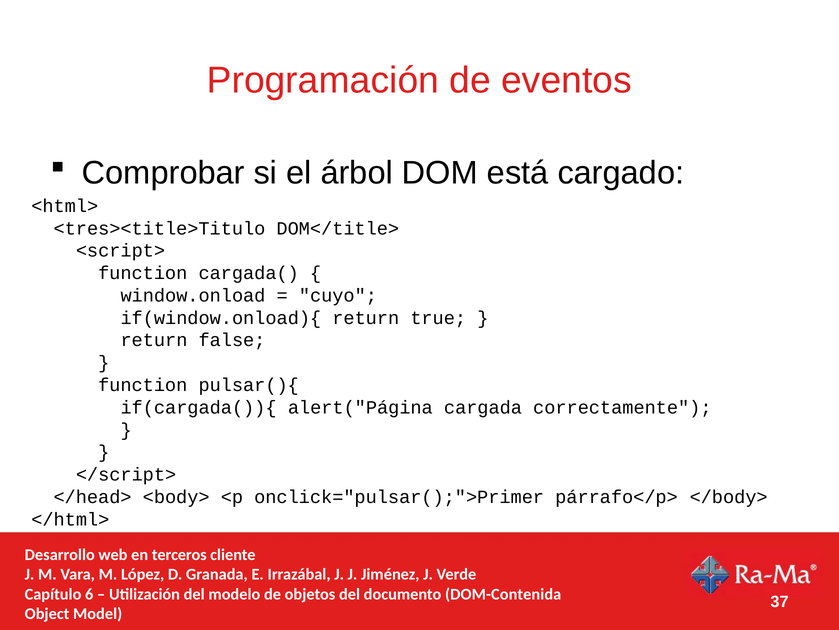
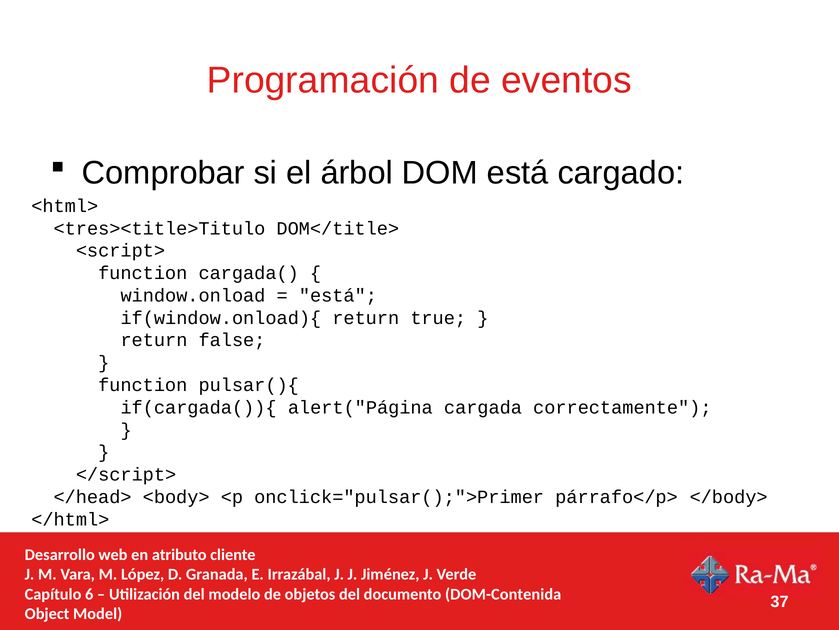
cuyo: cuyo -> está (338, 295)
terceros: terceros -> atributo (179, 554)
